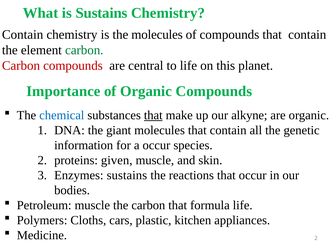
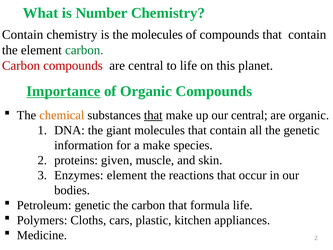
is Sustains: Sustains -> Number (101, 13)
Importance underline: none -> present (63, 91)
chemical colour: blue -> orange (62, 115)
our alkyne: alkyne -> central (249, 115)
a occur: occur -> make (156, 145)
Enzymes sustains: sustains -> element (127, 175)
Petroleum muscle: muscle -> genetic (92, 205)
